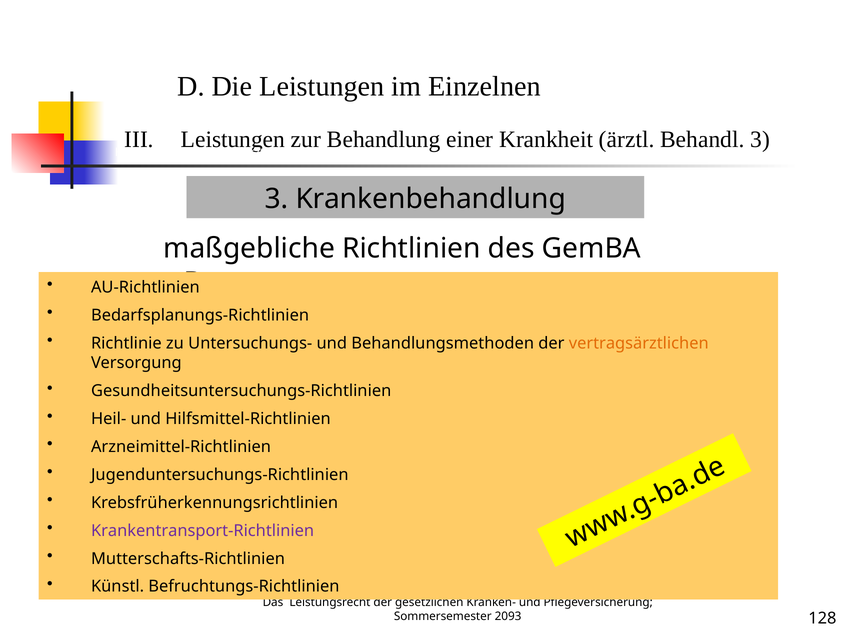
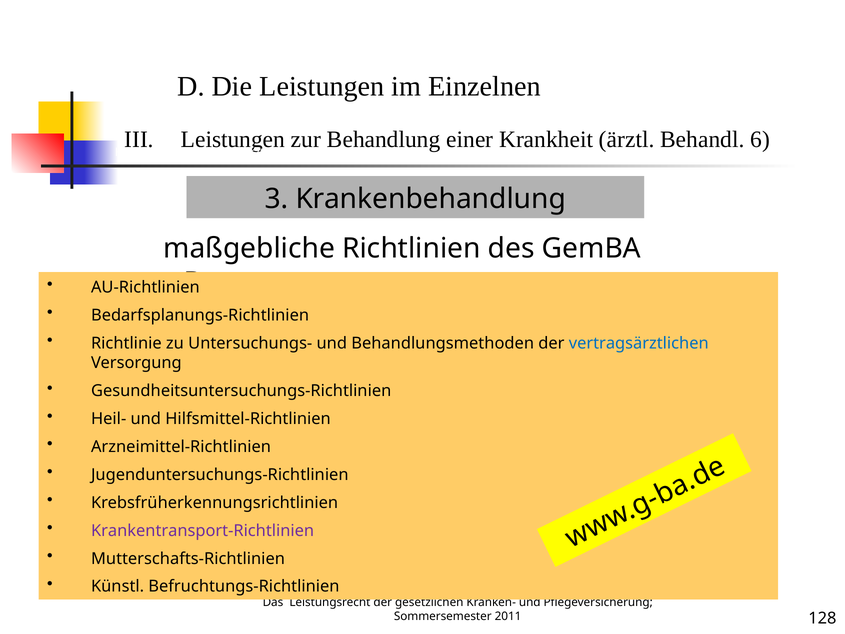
Behandl 3: 3 -> 6 (760, 140)
vertragsärztlichen colour: orange -> blue (639, 343)
2093: 2093 -> 2011 (508, 616)
